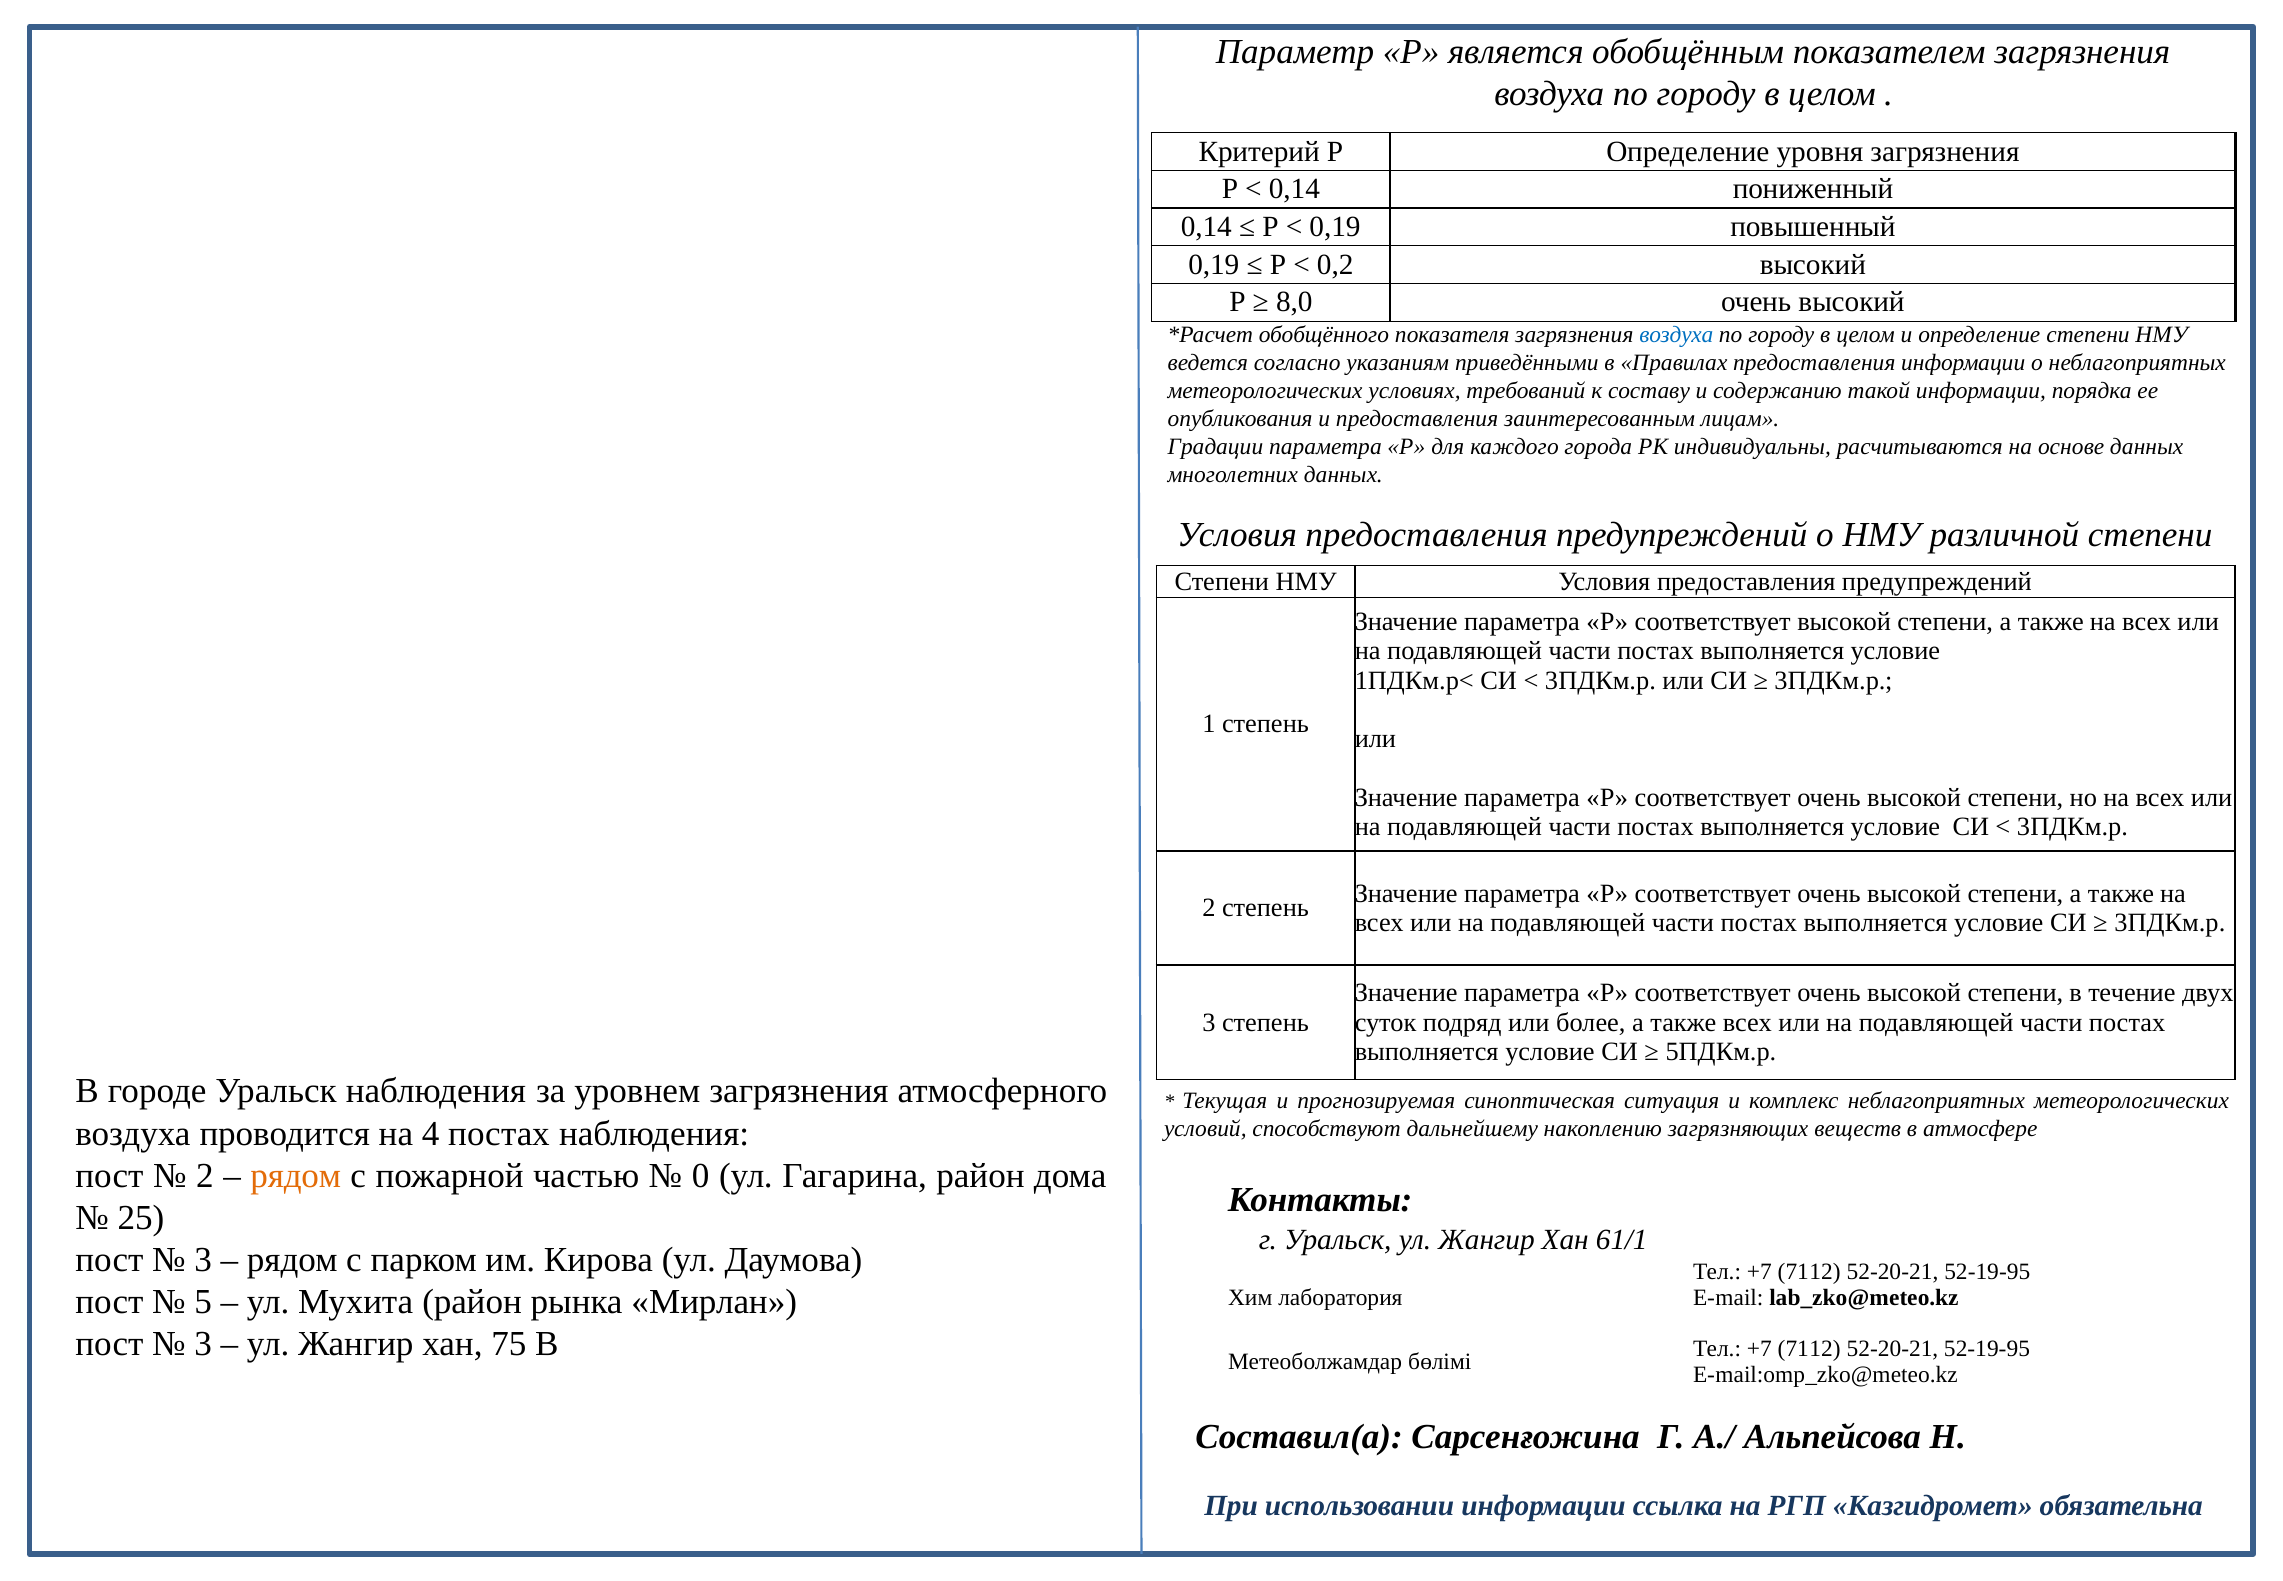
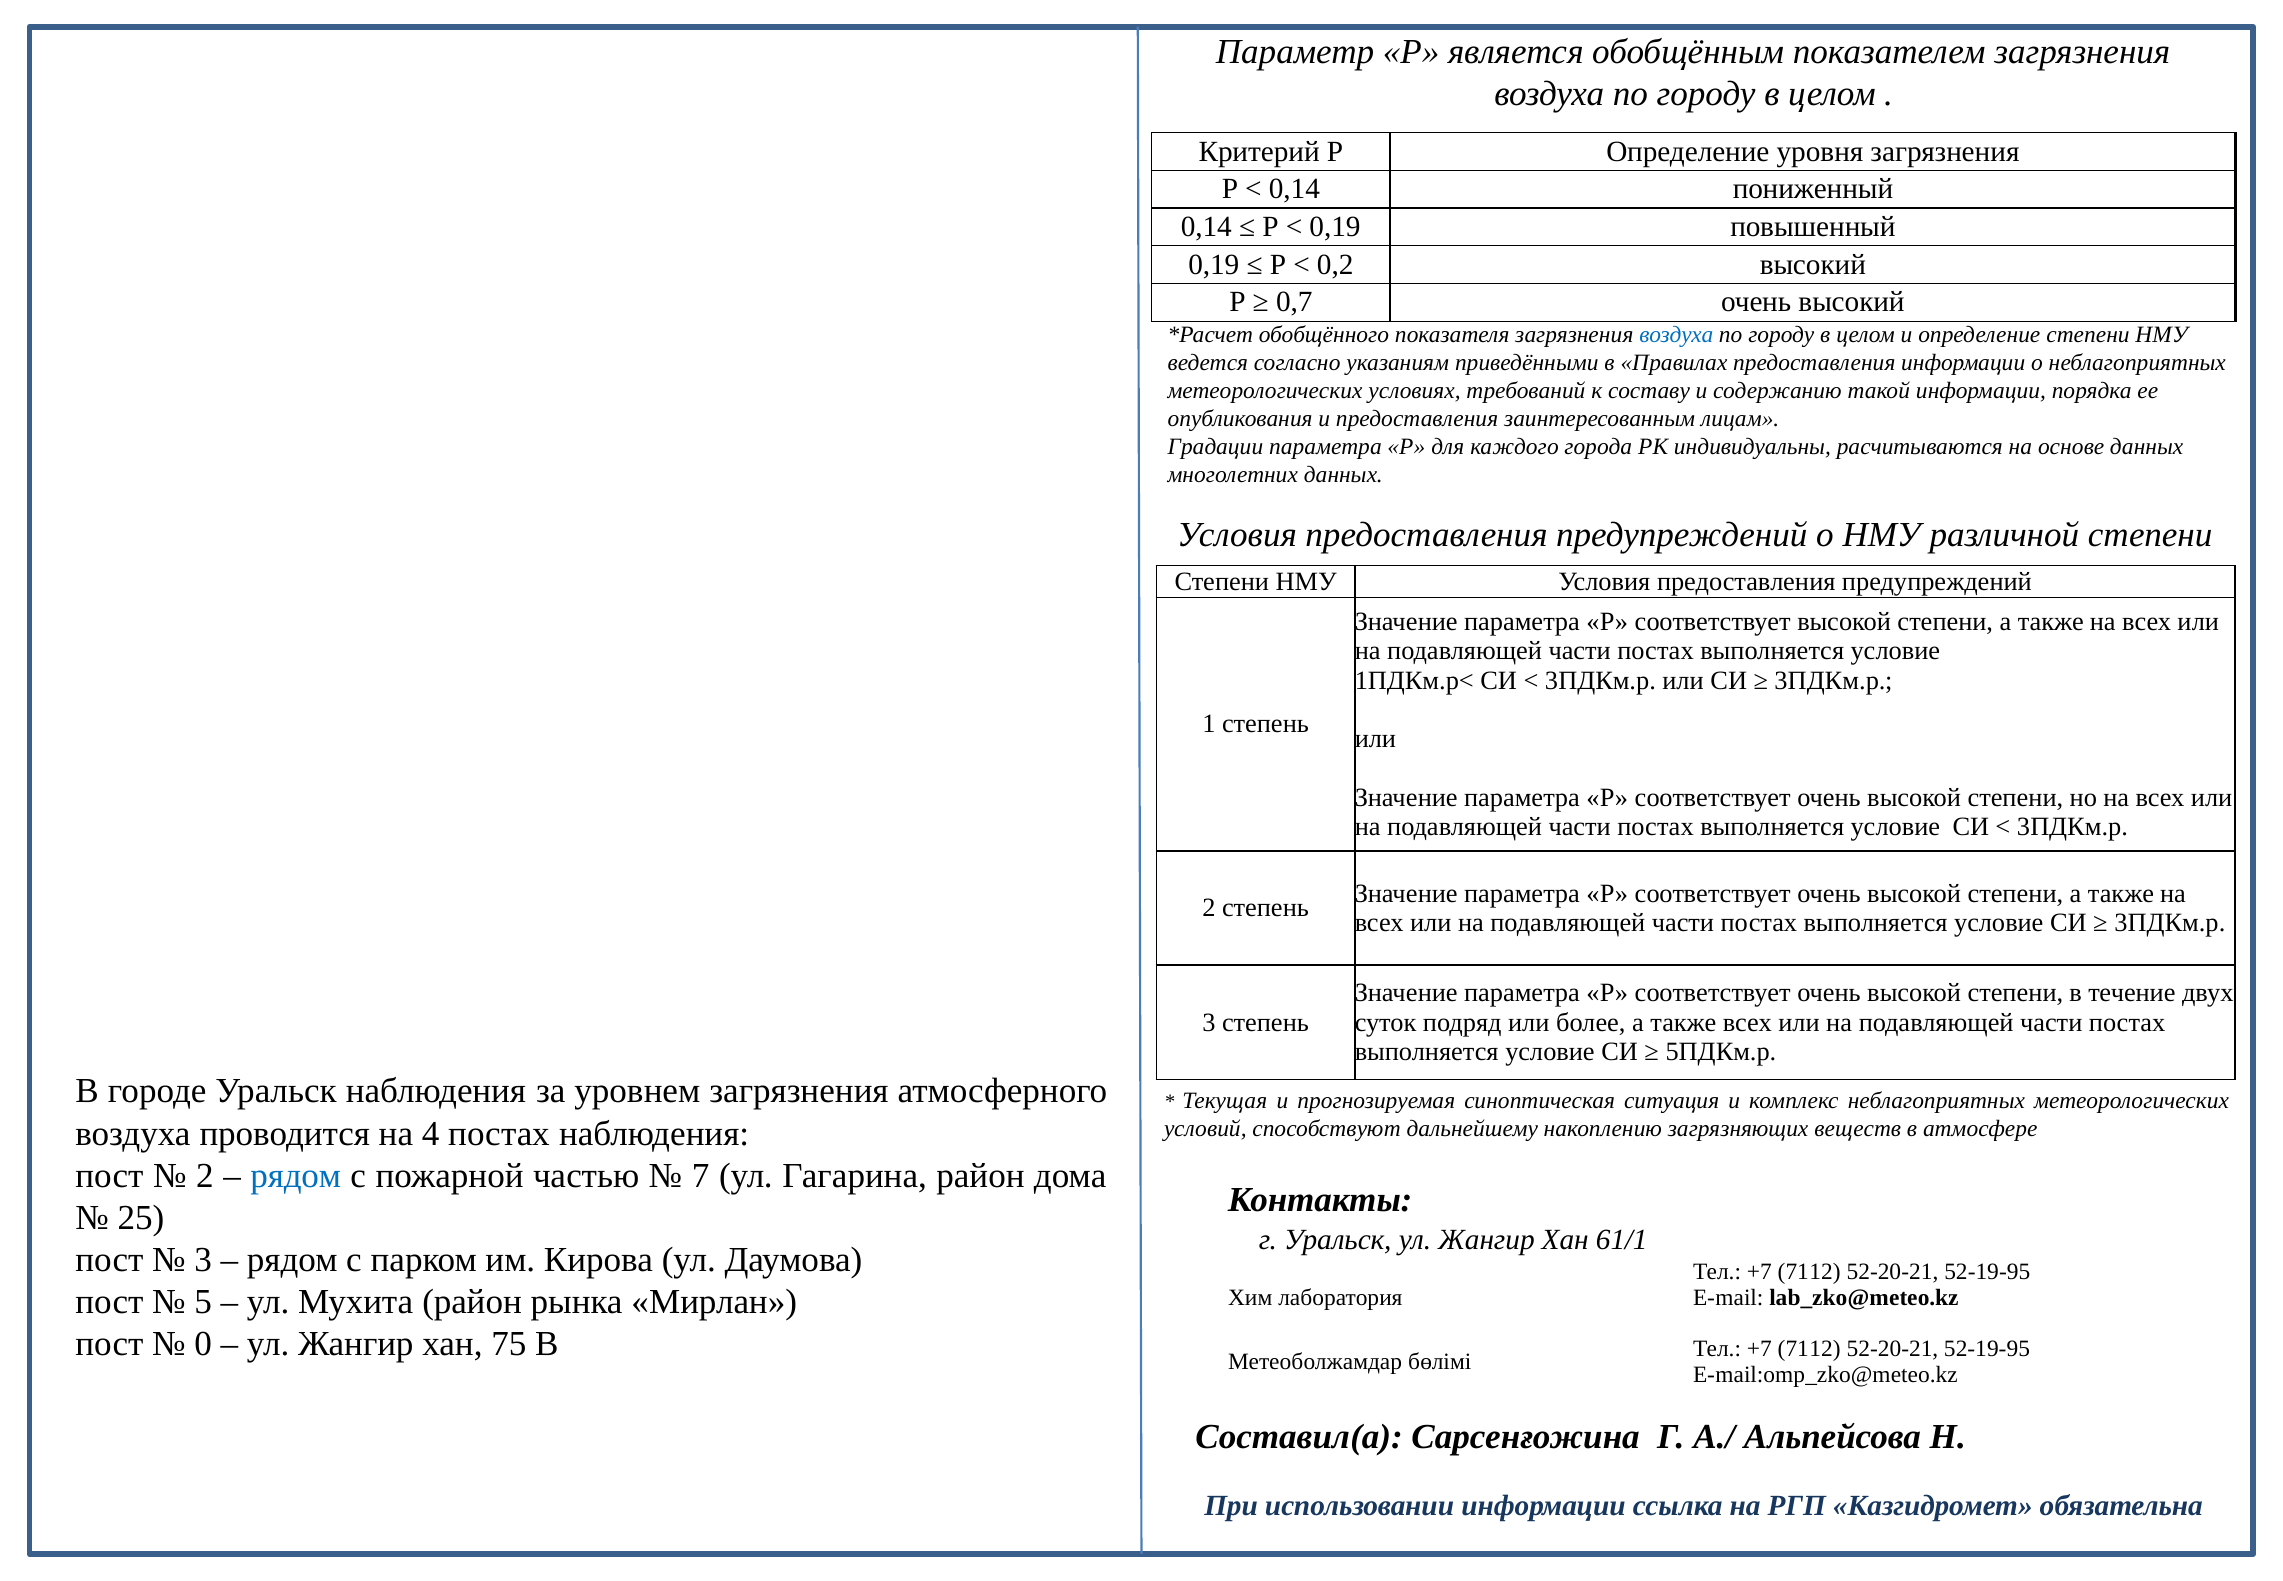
8,0: 8,0 -> 0,7 (1294, 302)
рядом colour: orange -> blue (296, 1175)
0: 0 -> 7 (701, 1175)
3: 3 -> 0 (203, 1344)
